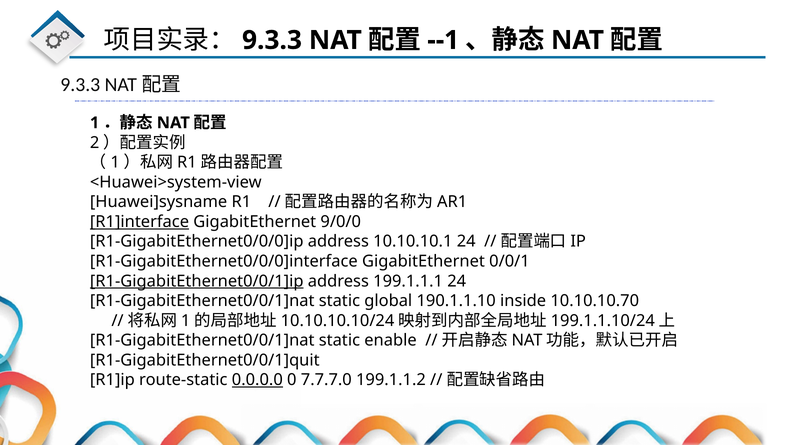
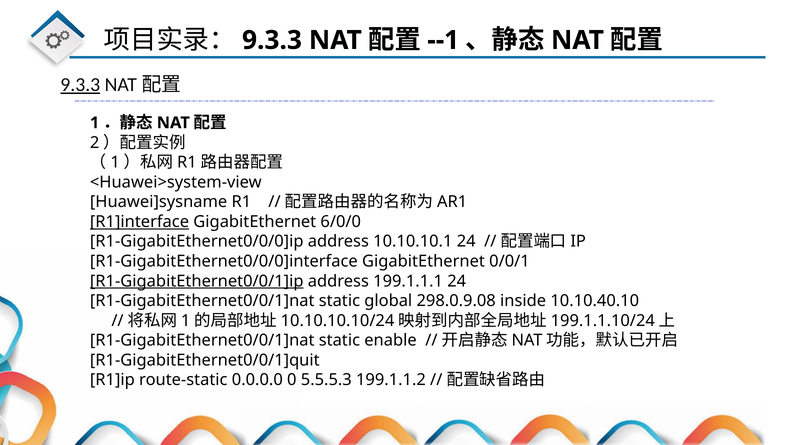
9.3.3 underline: none -> present (80, 85)
9/0/0: 9/0/0 -> 6/0/0 (341, 221)
190.1.1.10: 190.1.1.10 -> 298.0.9.08 (456, 300)
10.10.10.70: 10.10.10.70 -> 10.10.40.10 (595, 300)
0.0.0.0 underline: present -> none (257, 379)
7.7.7.0: 7.7.7.0 -> 5.5.5.3 (326, 379)
